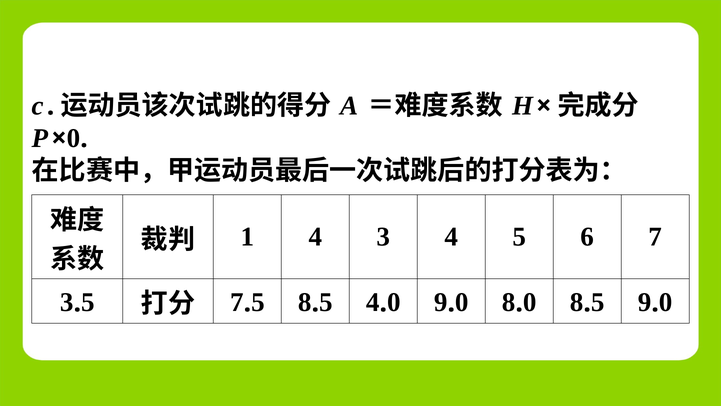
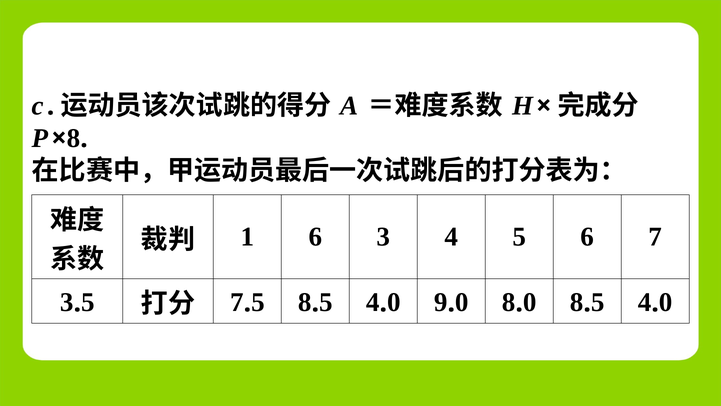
0: 0 -> 8 (73, 138)
1 4: 4 -> 6 (315, 237)
9: 9 -> 4 (645, 302)
